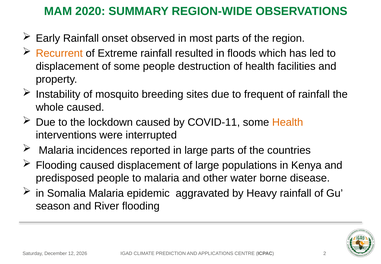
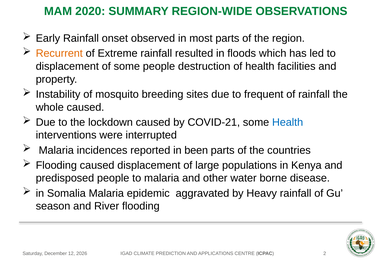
COVID-11: COVID-11 -> COVID-21 (214, 122)
Health colour: orange -> blue (288, 122)
in large: large -> been (196, 150)
